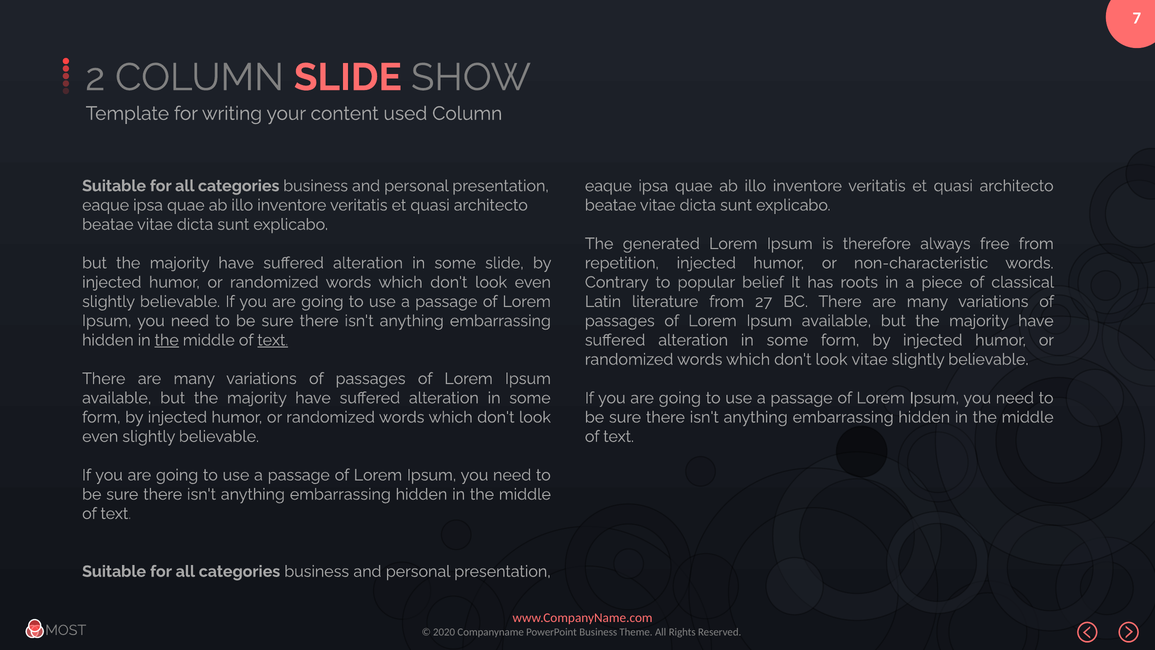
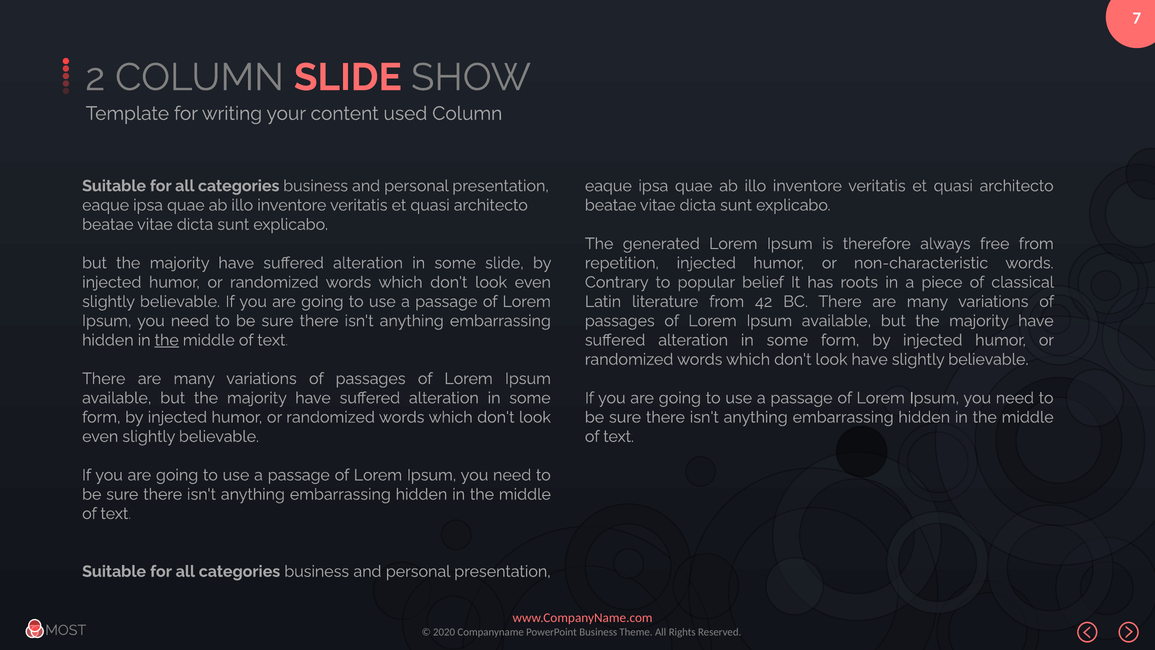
27: 27 -> 42 (764, 301)
text underline: present -> none (273, 340)
look vitae: vitae -> have (870, 359)
